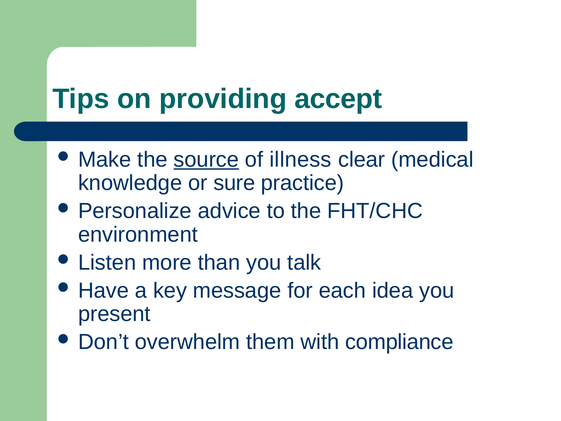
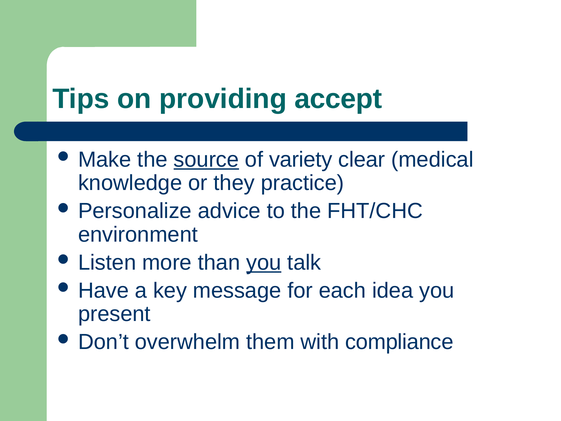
illness: illness -> variety (301, 159)
sure: sure -> they (234, 183)
you underline: none -> present (264, 262)
